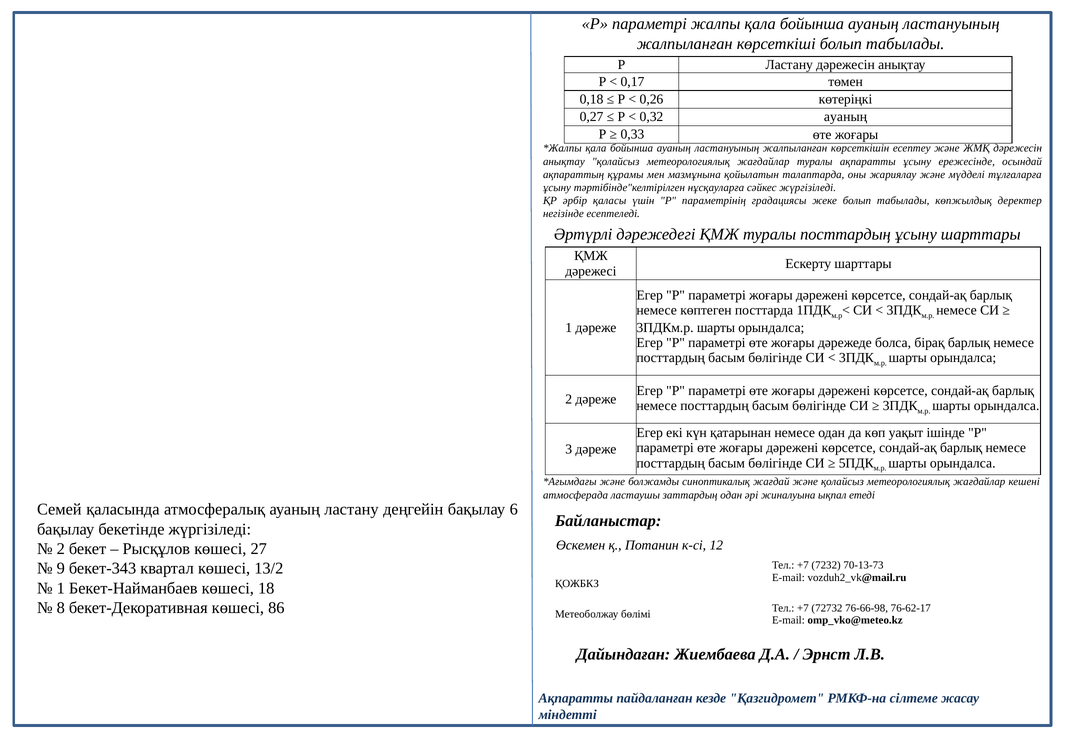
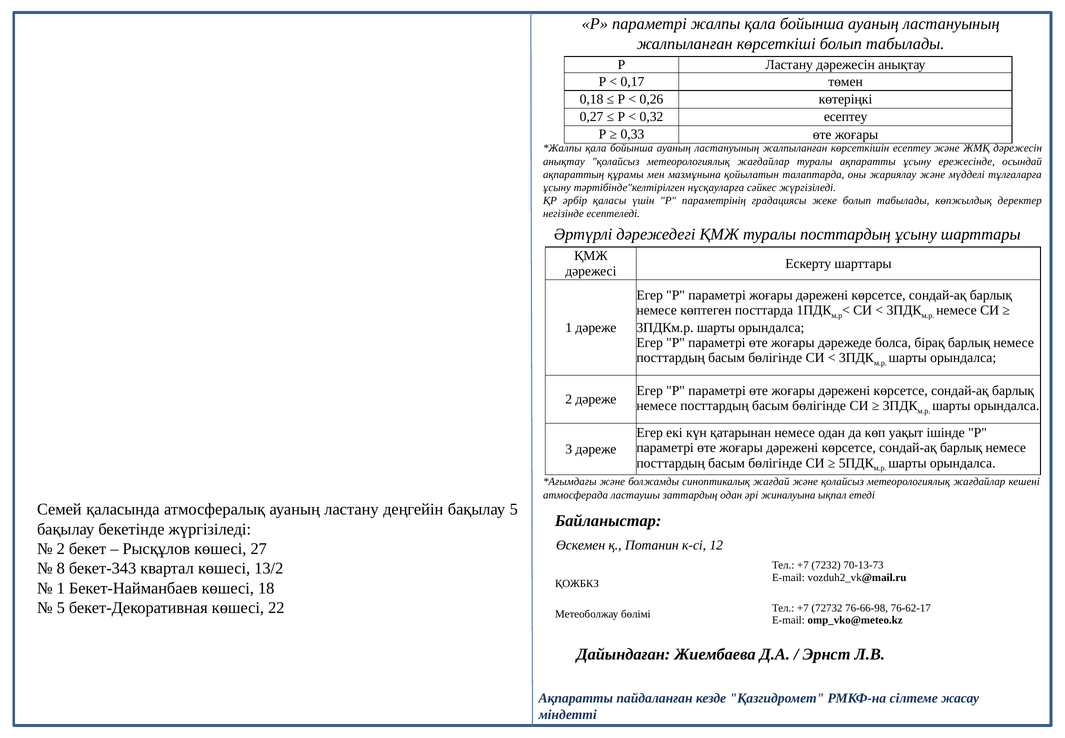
0,32 ауаның: ауаның -> есептеу (846, 117)
бақылау 6: 6 -> 5 (514, 509)
9: 9 -> 8 (61, 568)
8: 8 -> 5 (61, 607)
86: 86 -> 22 (276, 607)
